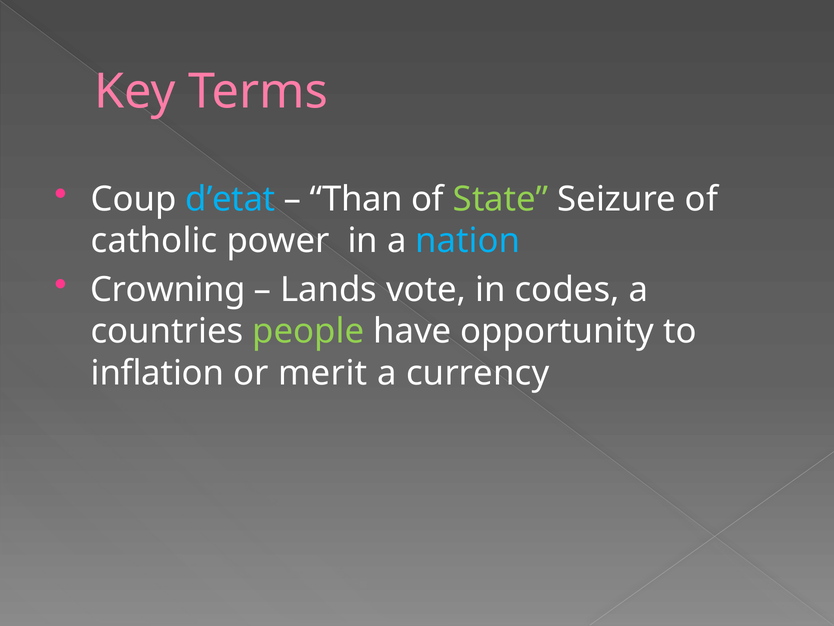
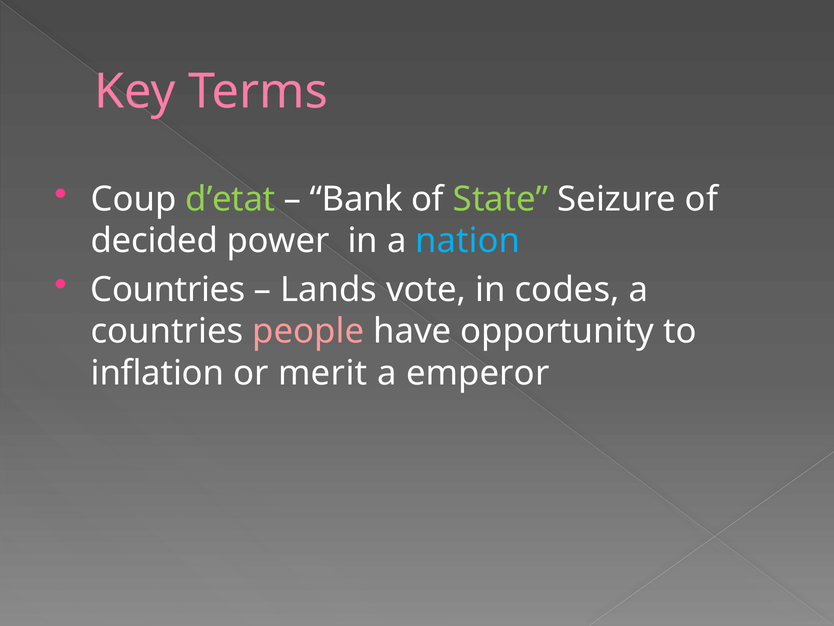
d’etat colour: light blue -> light green (230, 199)
Than: Than -> Bank (356, 199)
catholic: catholic -> decided (154, 241)
Crowning: Crowning -> Countries (168, 289)
people colour: light green -> pink (308, 331)
currency: currency -> emperor (478, 373)
